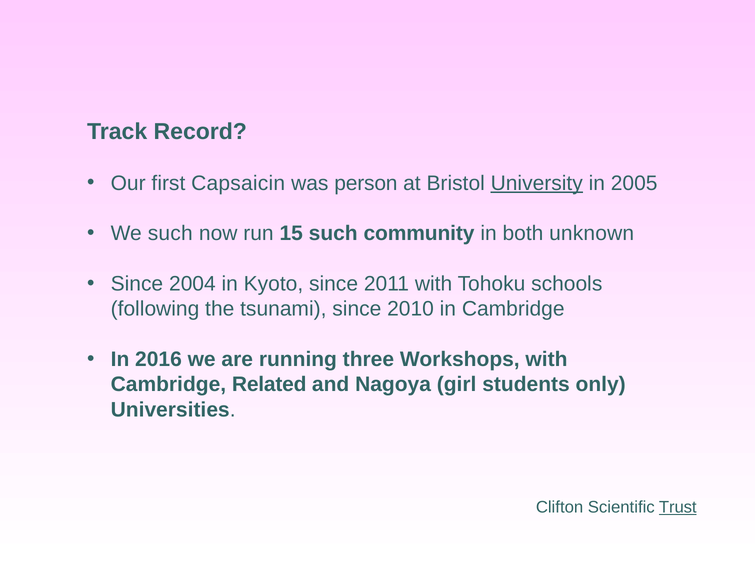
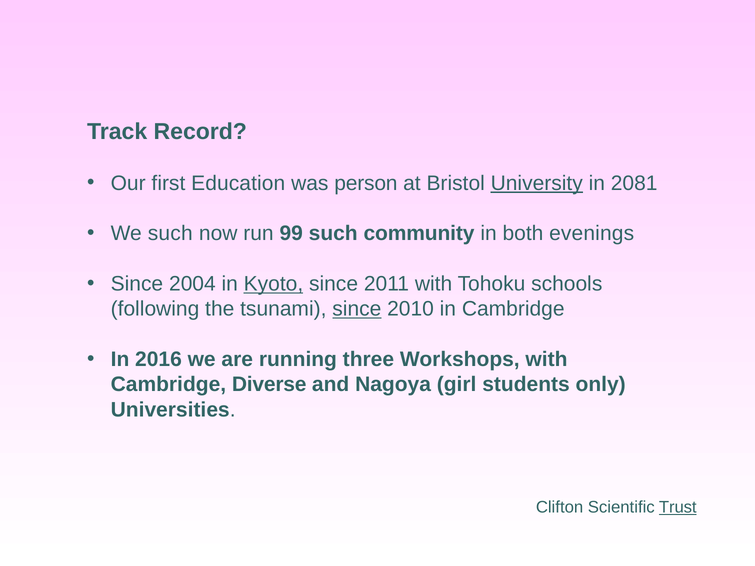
Capsaicin: Capsaicin -> Education (238, 183)
2005: 2005 -> 2081 (634, 183)
15: 15 -> 99 (291, 234)
unknown: unknown -> evenings (592, 234)
Kyoto underline: none -> present (273, 284)
since underline: none -> present (357, 309)
Related: Related -> Diverse (269, 385)
